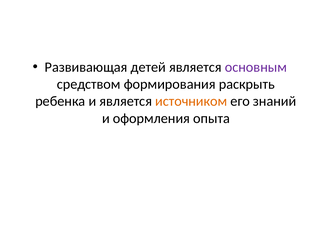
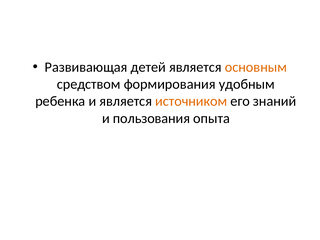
основным colour: purple -> orange (256, 67)
раскрыть: раскрыть -> удобным (247, 84)
оформления: оформления -> пользования (151, 118)
